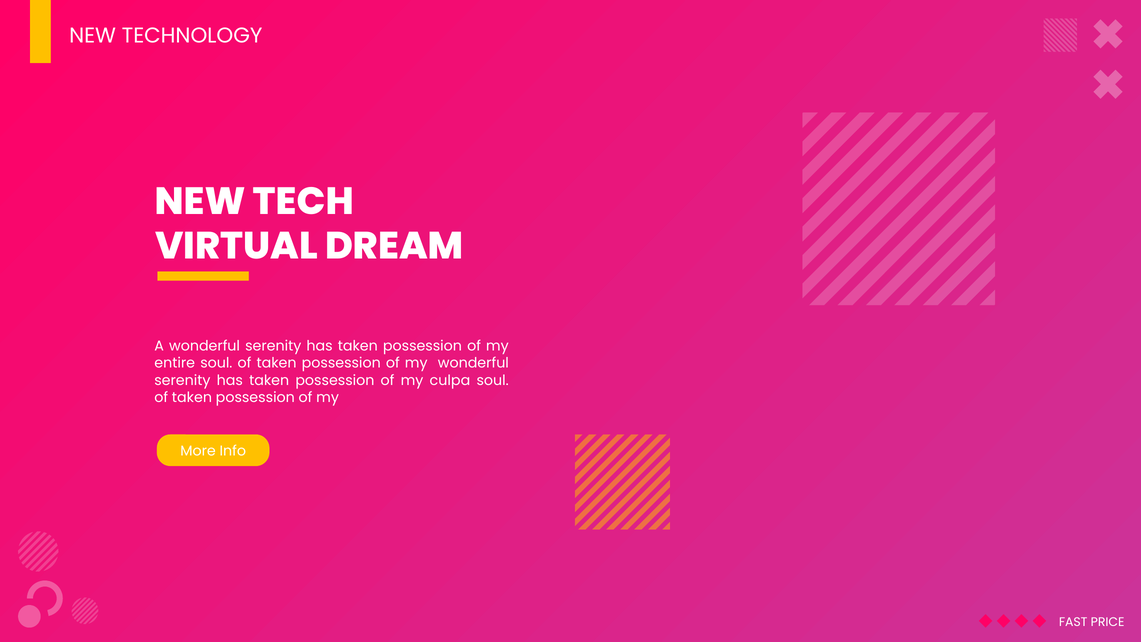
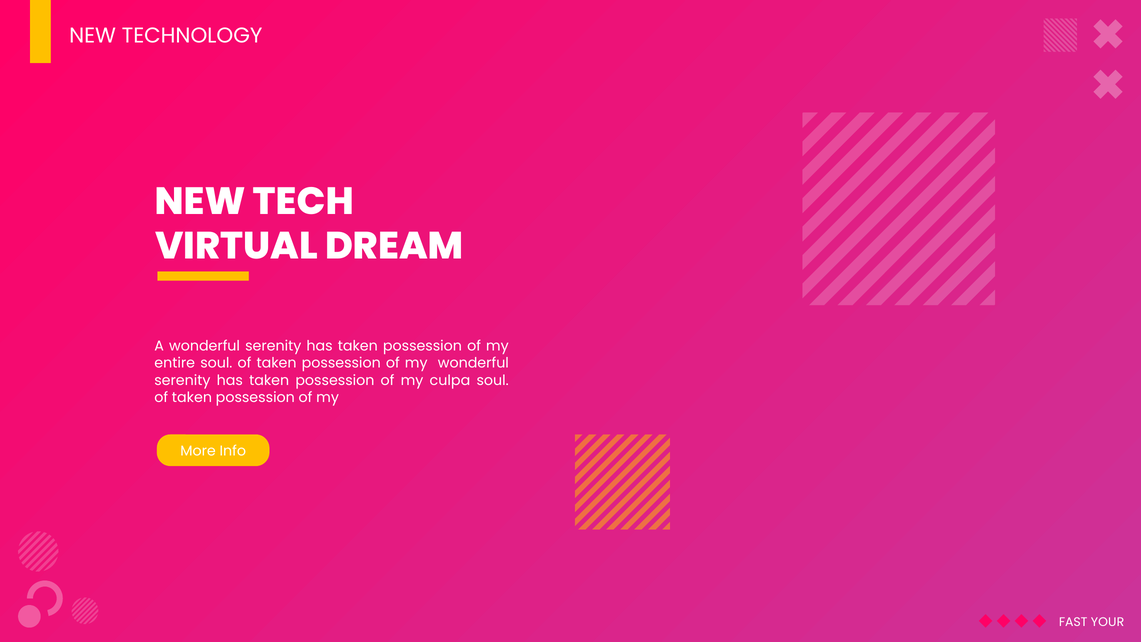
PRICE: PRICE -> YOUR (1108, 622)
